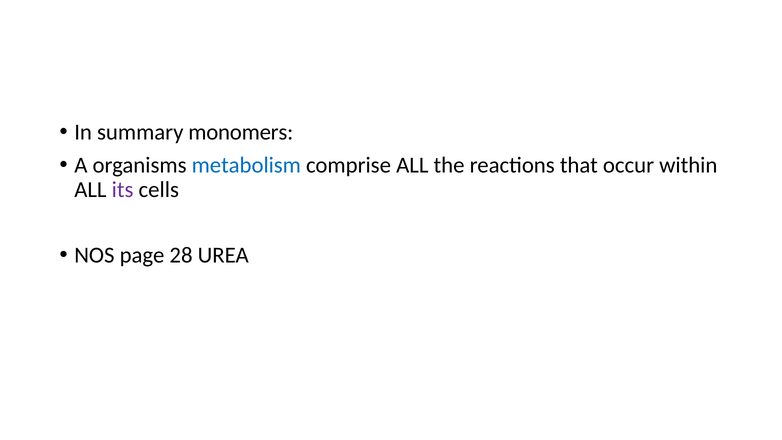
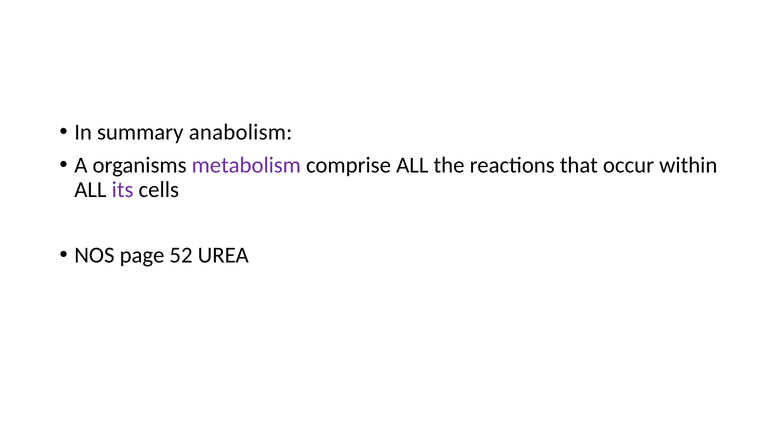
monomers: monomers -> anabolism (241, 132)
metabolism colour: blue -> purple (246, 165)
28: 28 -> 52 (181, 255)
